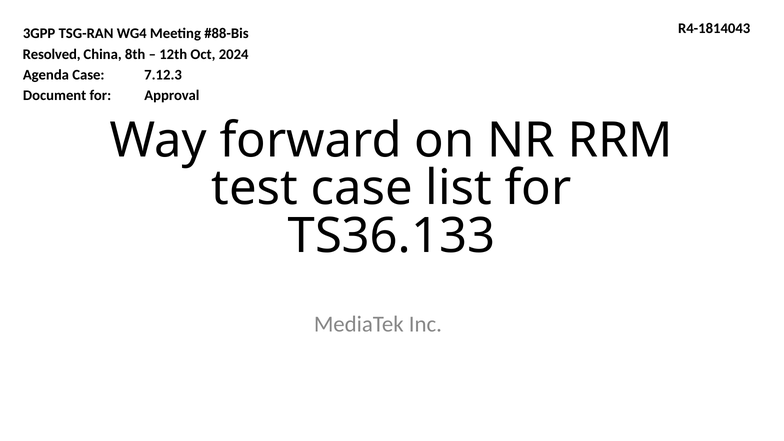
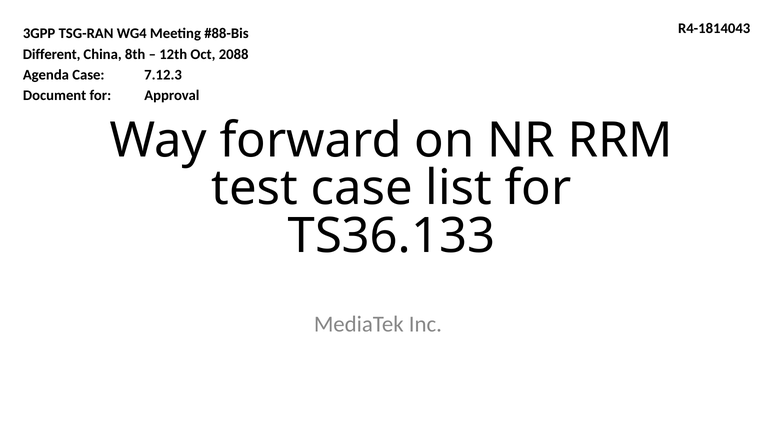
Resolved: Resolved -> Different (52, 54)
2024: 2024 -> 2088 (234, 54)
